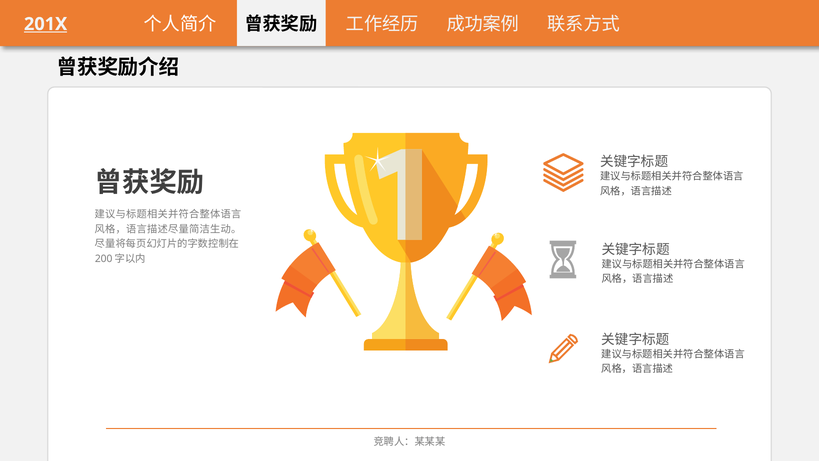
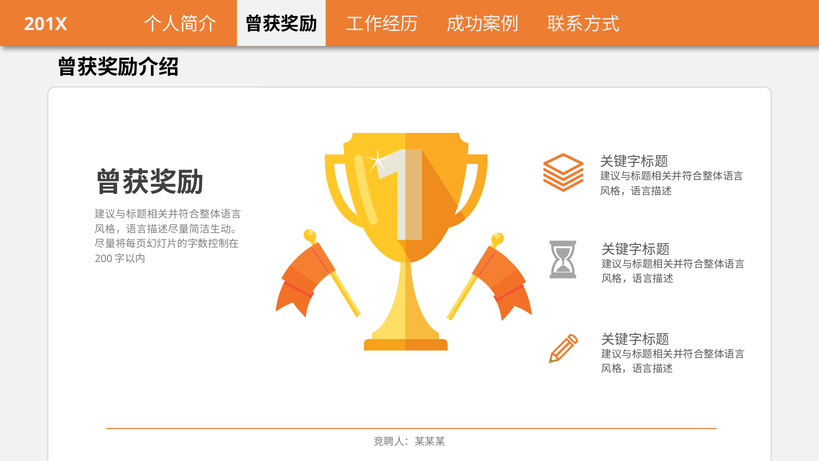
201X underline: present -> none (46, 24)
